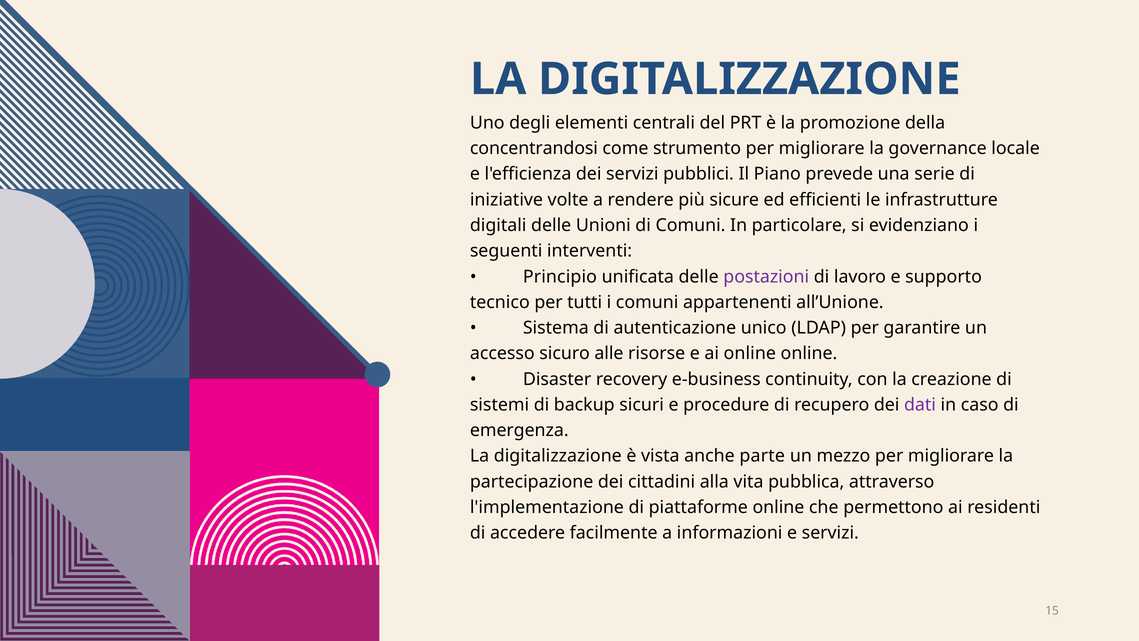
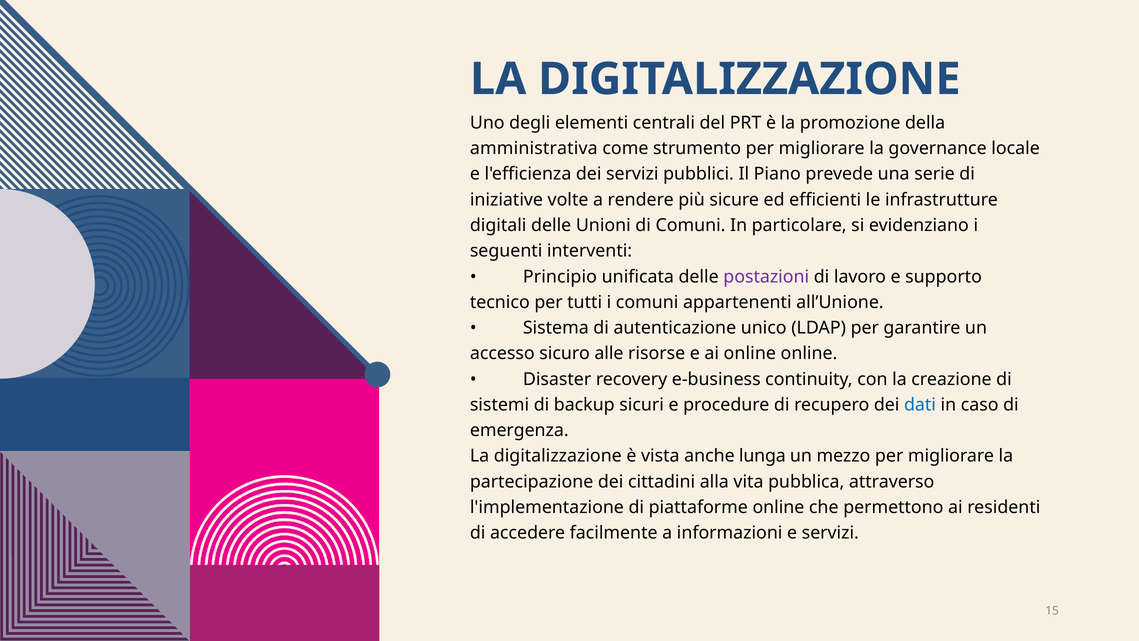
concentrandosi: concentrandosi -> amministrativa (534, 148)
dati colour: purple -> blue (920, 405)
parte: parte -> lunga (762, 456)
